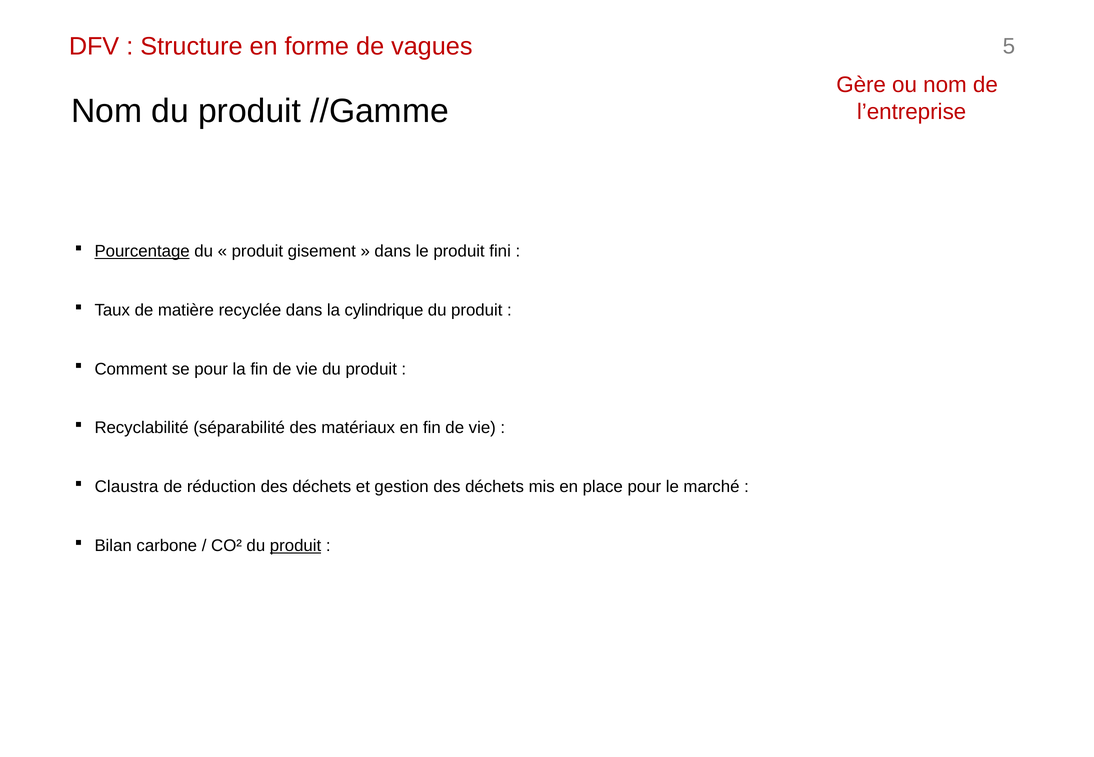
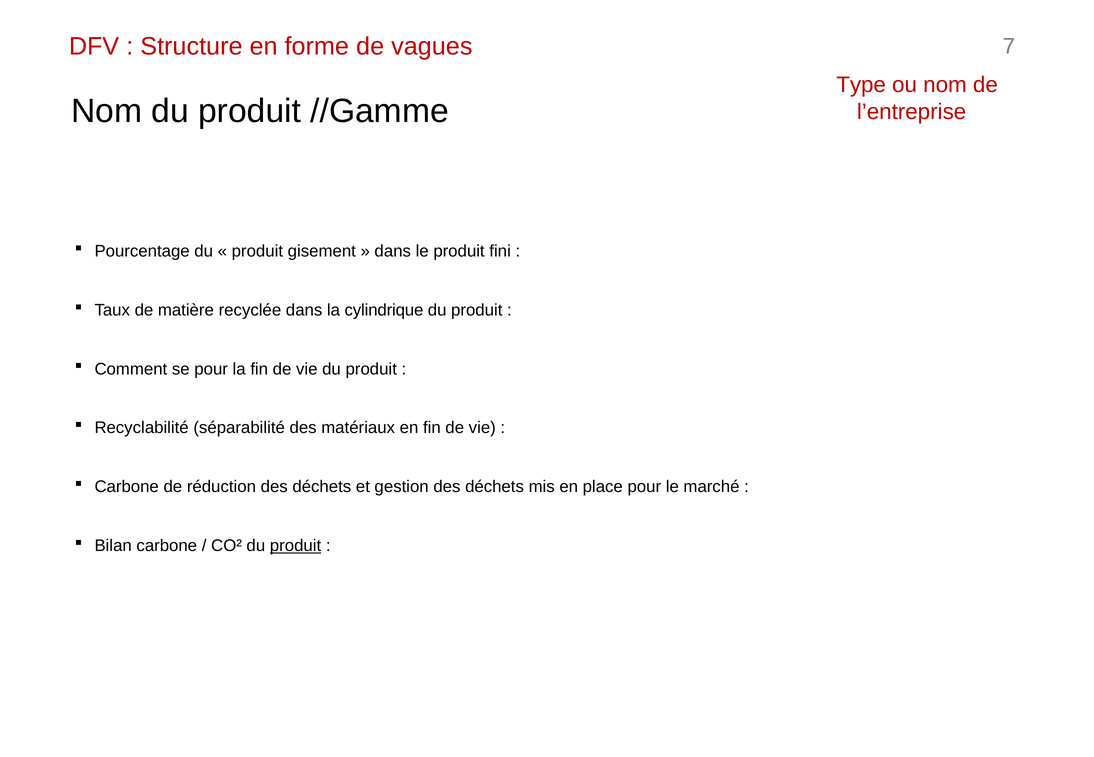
5: 5 -> 7 (1009, 46)
Gère: Gère -> Type (861, 85)
Pourcentage underline: present -> none (142, 251)
Claustra: Claustra -> Carbone (127, 487)
